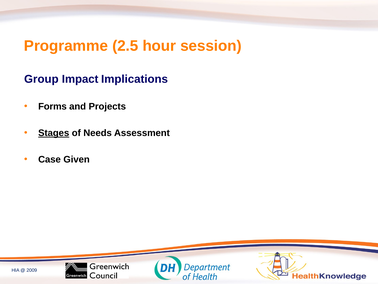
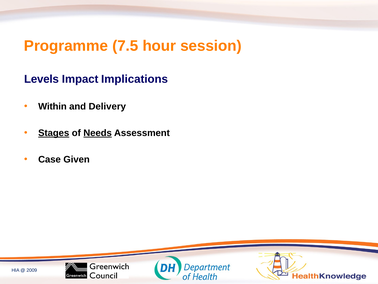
2.5: 2.5 -> 7.5 (125, 46)
Group: Group -> Levels (41, 79)
Forms: Forms -> Within (52, 106)
Projects: Projects -> Delivery (107, 106)
Needs underline: none -> present (98, 133)
